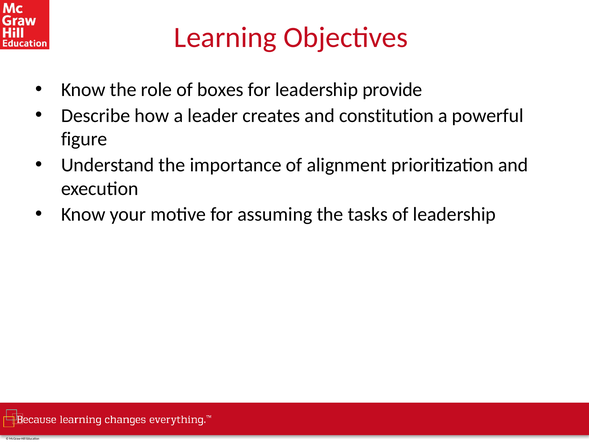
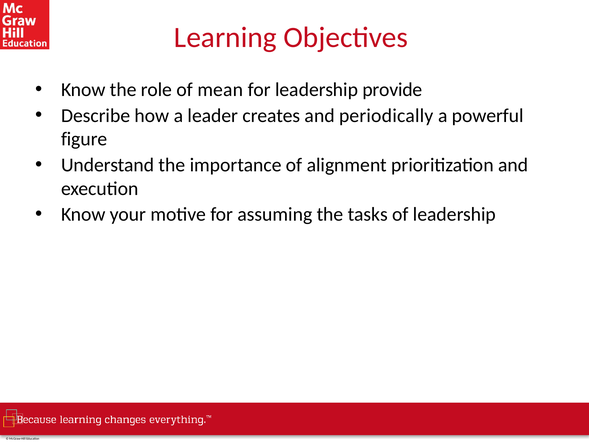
boxes: boxes -> mean (220, 90)
constitution: constitution -> periodically (386, 115)
